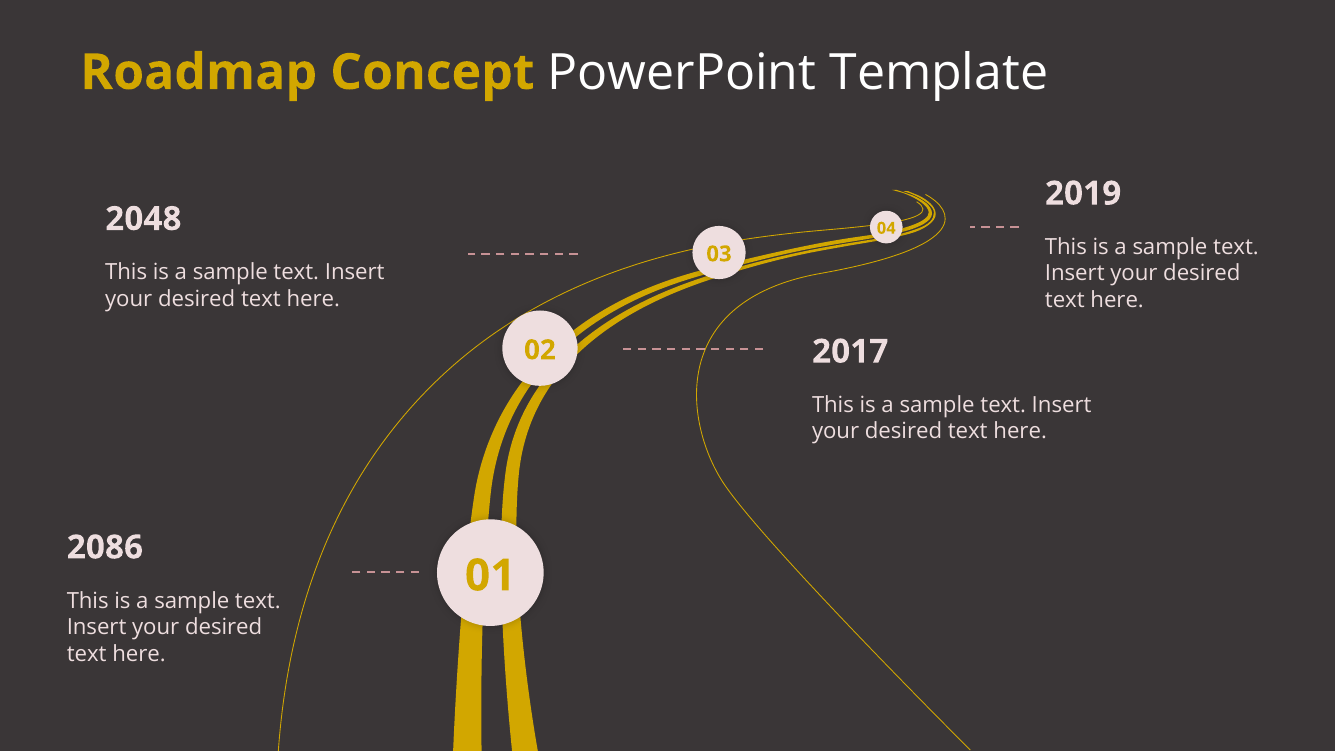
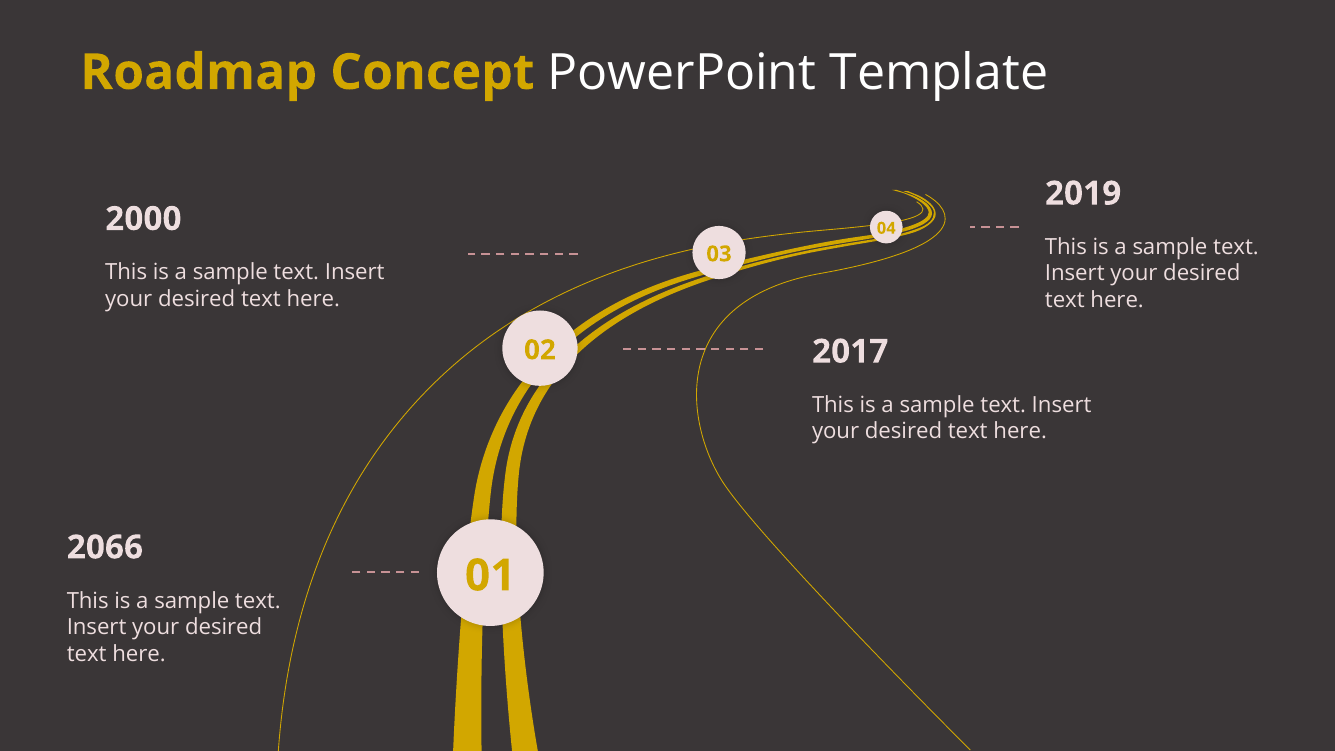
2048: 2048 -> 2000 (143, 219)
2086: 2086 -> 2066 (105, 548)
